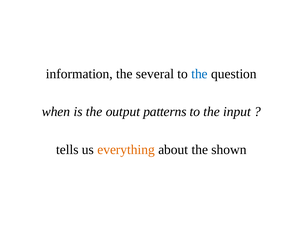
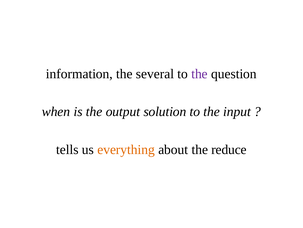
the colour: blue -> purple (200, 74)
patterns: patterns -> solution (165, 111)
shown: shown -> reduce (229, 149)
